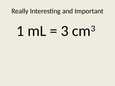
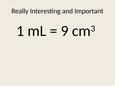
3: 3 -> 9 (65, 31)
